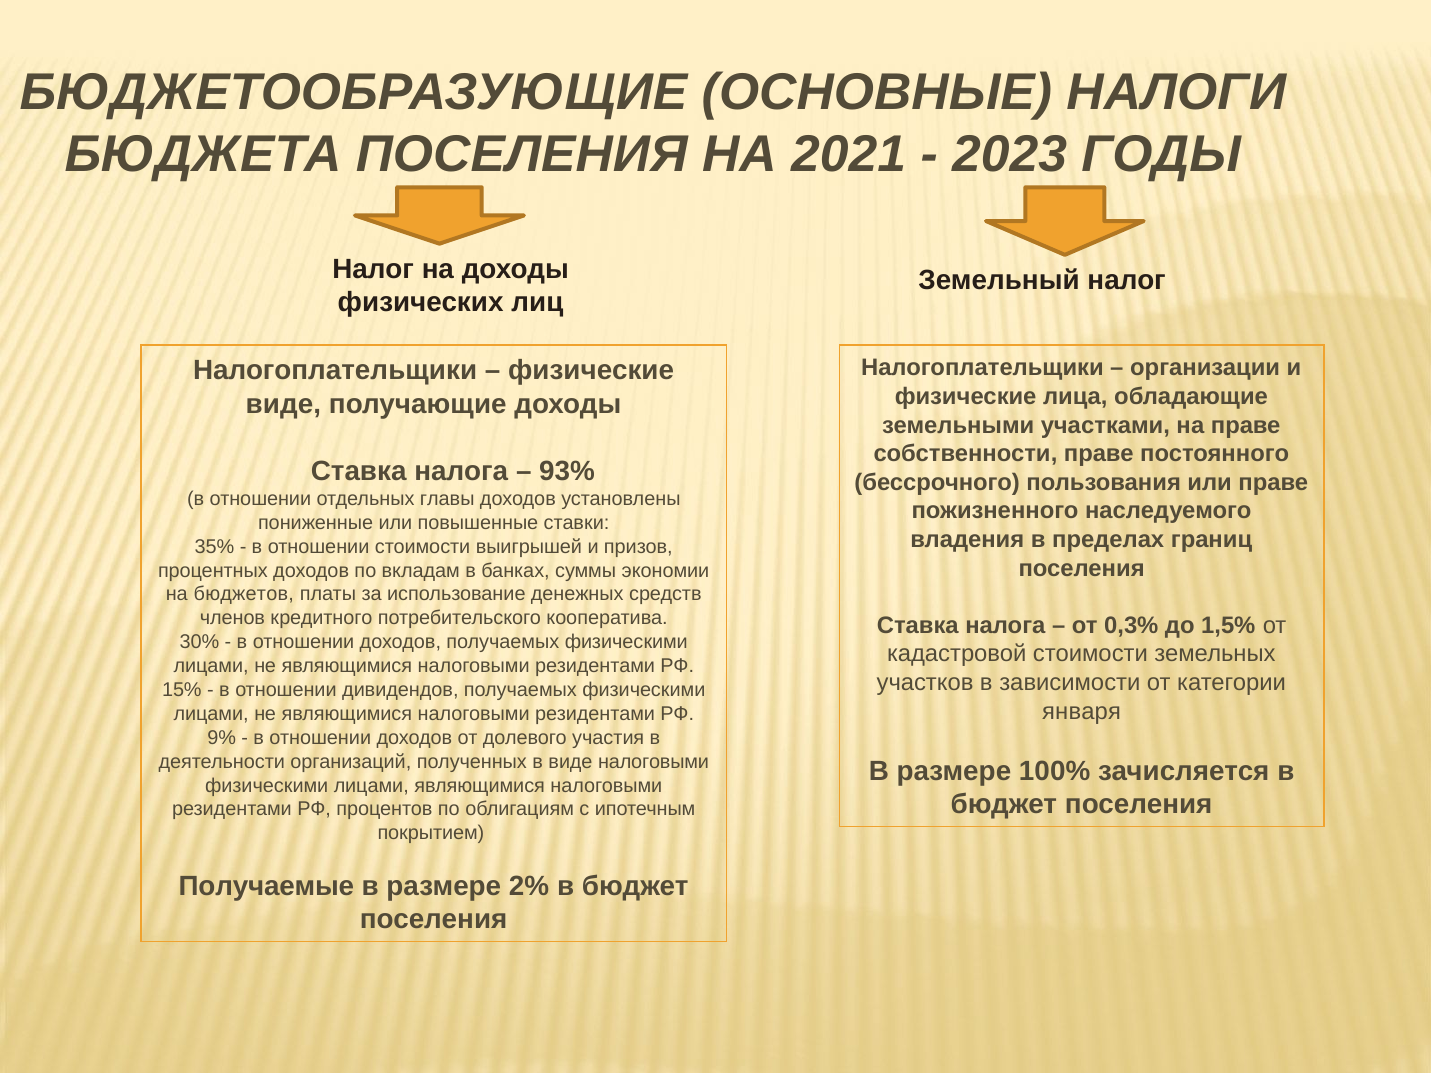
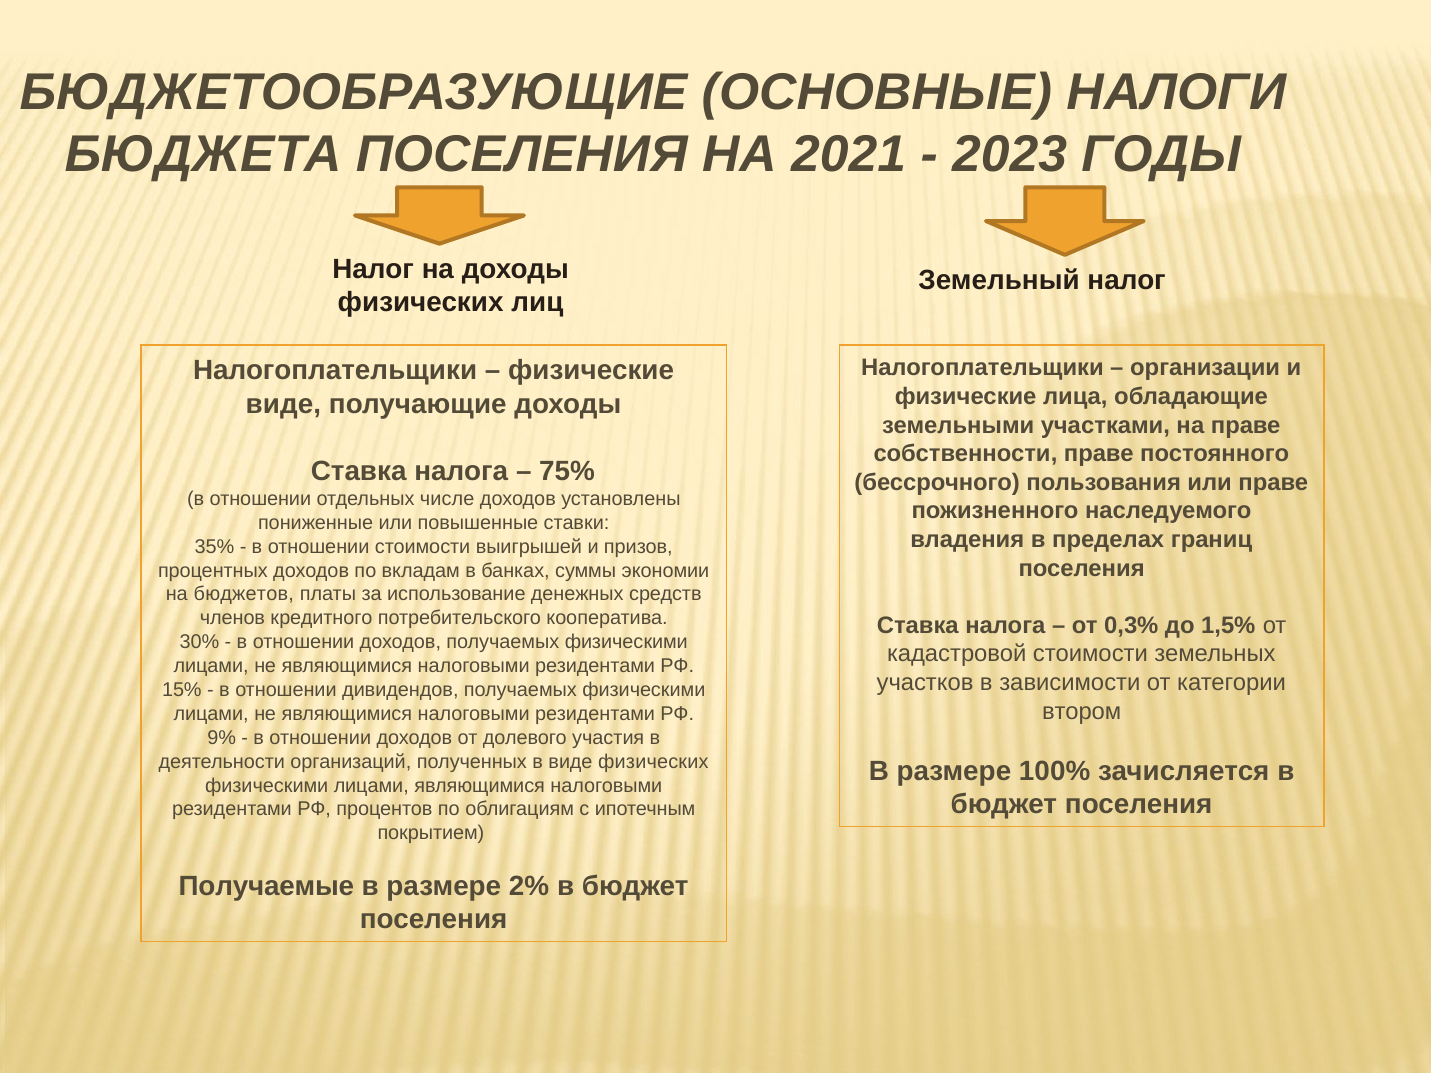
93%: 93% -> 75% (567, 471)
главы: главы -> числе (447, 499)
января: января -> втором (1082, 711)
виде налоговыми: налоговыми -> физических (653, 762)
